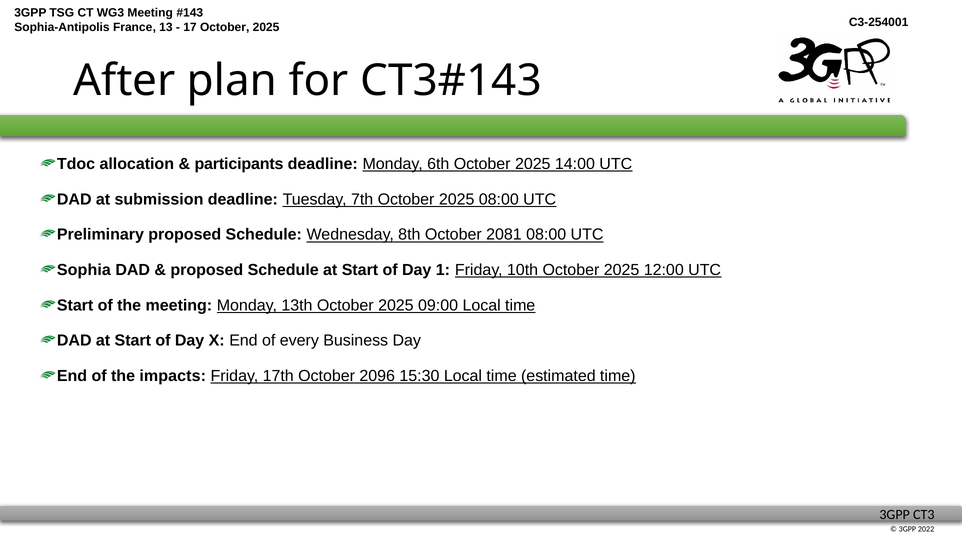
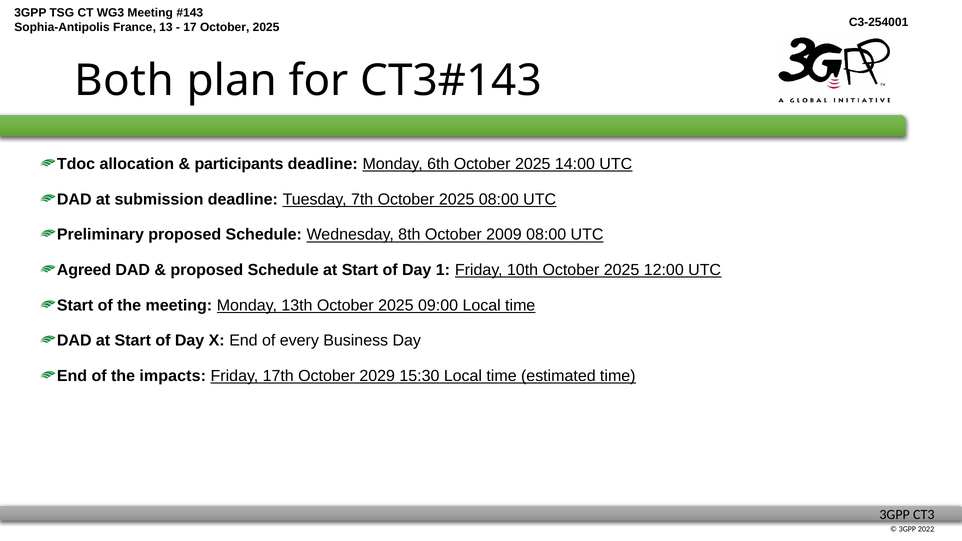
After: After -> Both (124, 81)
2081: 2081 -> 2009 (504, 235)
Sophia: Sophia -> Agreed (84, 270)
2096: 2096 -> 2029 (377, 376)
